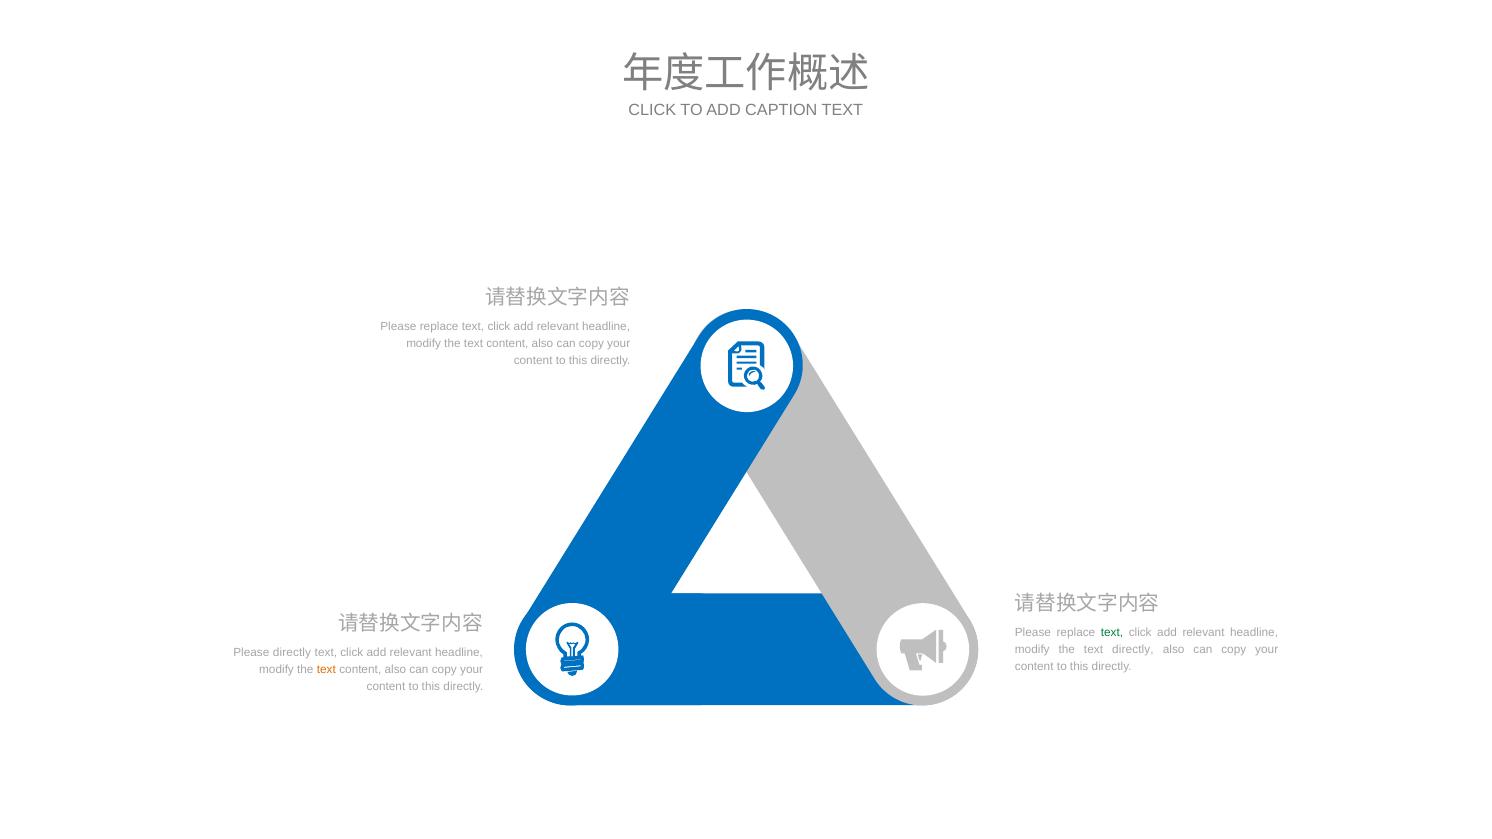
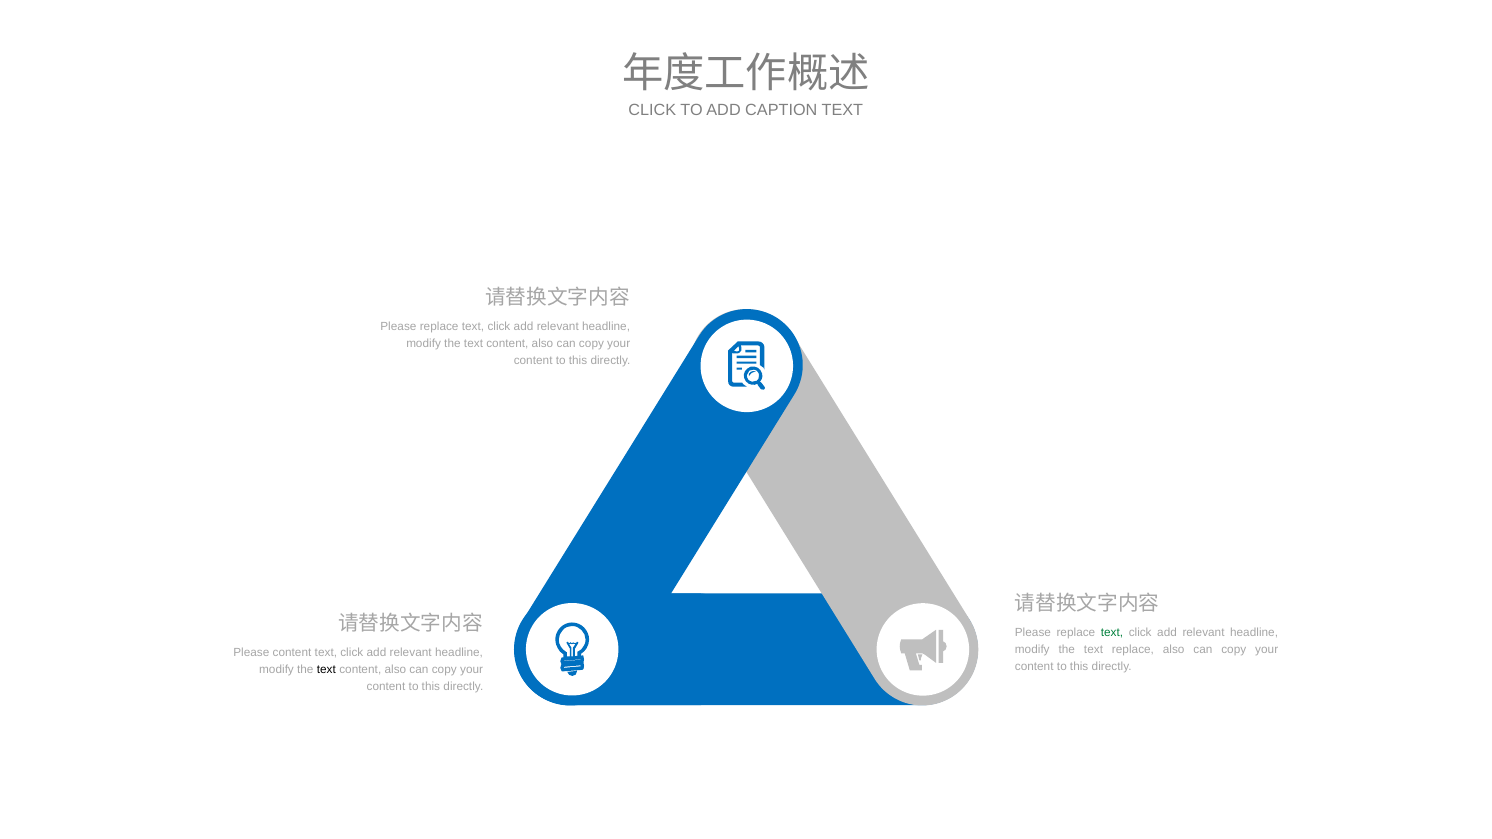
text directly: directly -> replace (1133, 650)
Please directly: directly -> content (292, 653)
text colour: orange -> black (326, 669)
